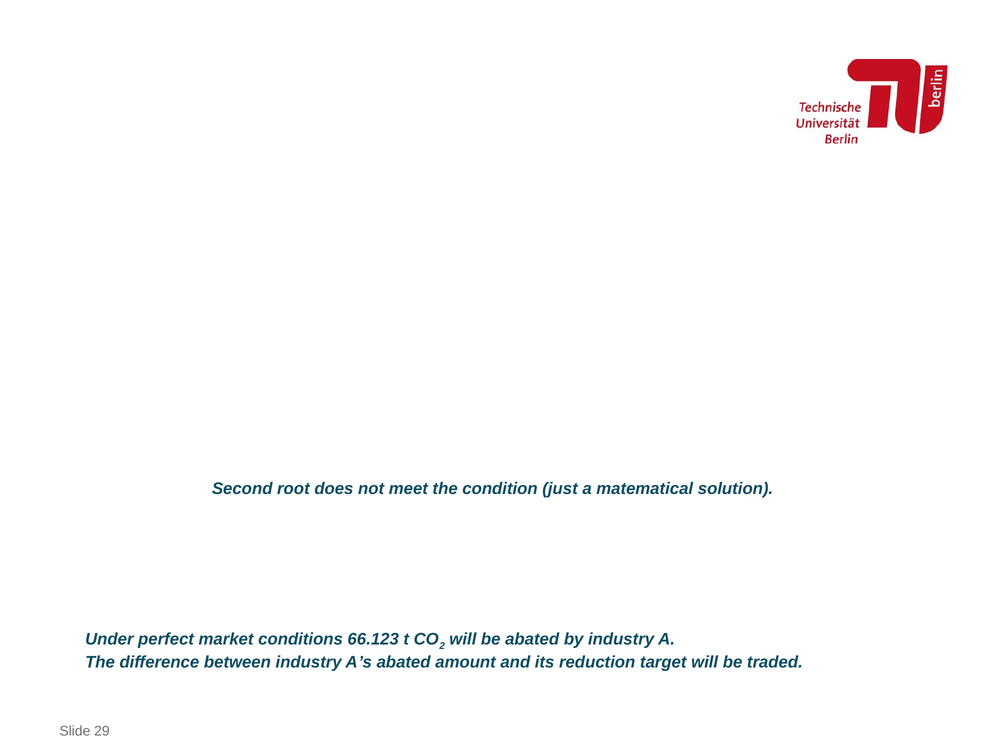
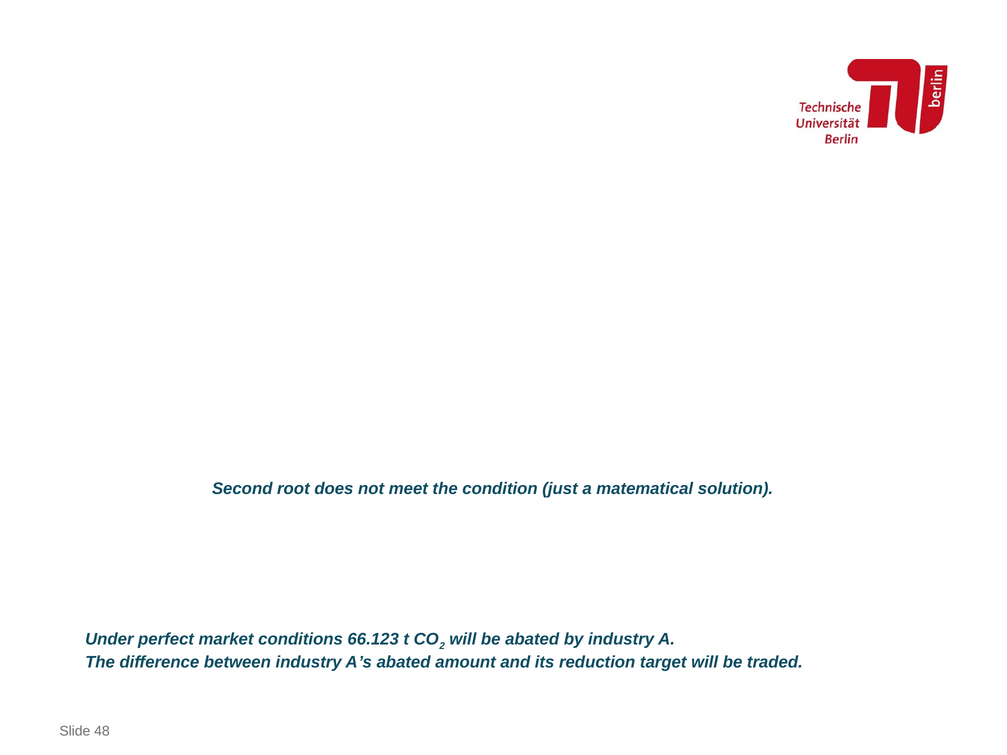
29: 29 -> 48 (102, 732)
